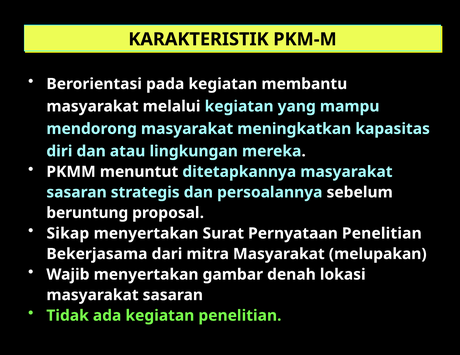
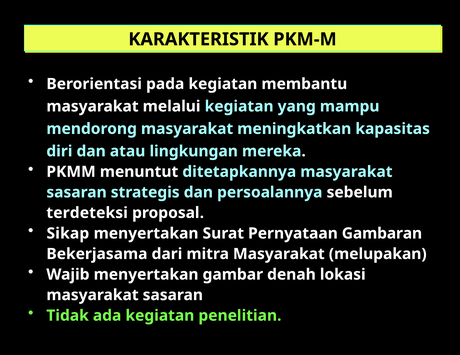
beruntung: beruntung -> terdeteksi (87, 213)
Pernyataan Penelitian: Penelitian -> Gambaran (382, 233)
